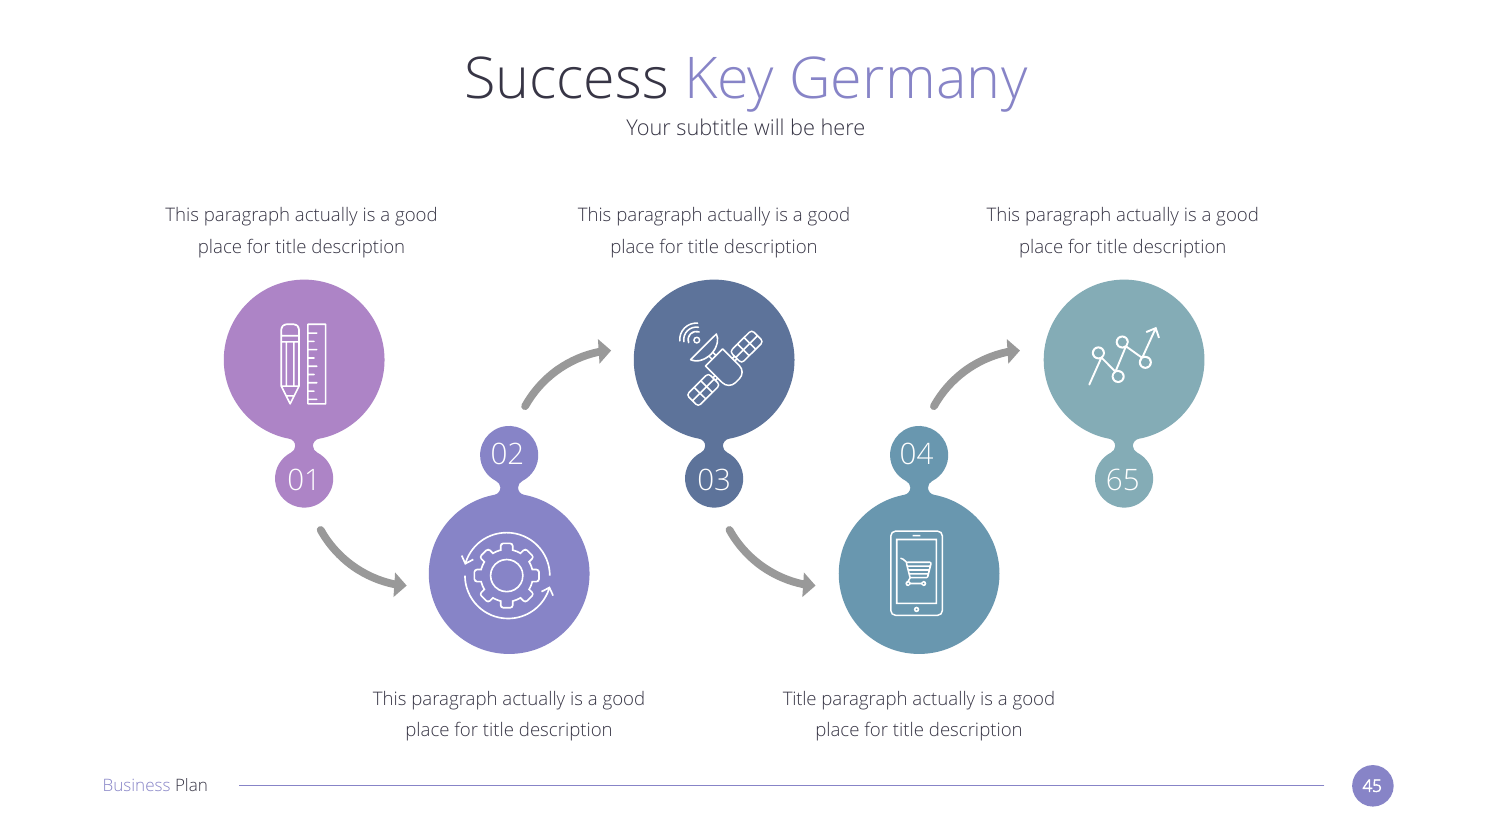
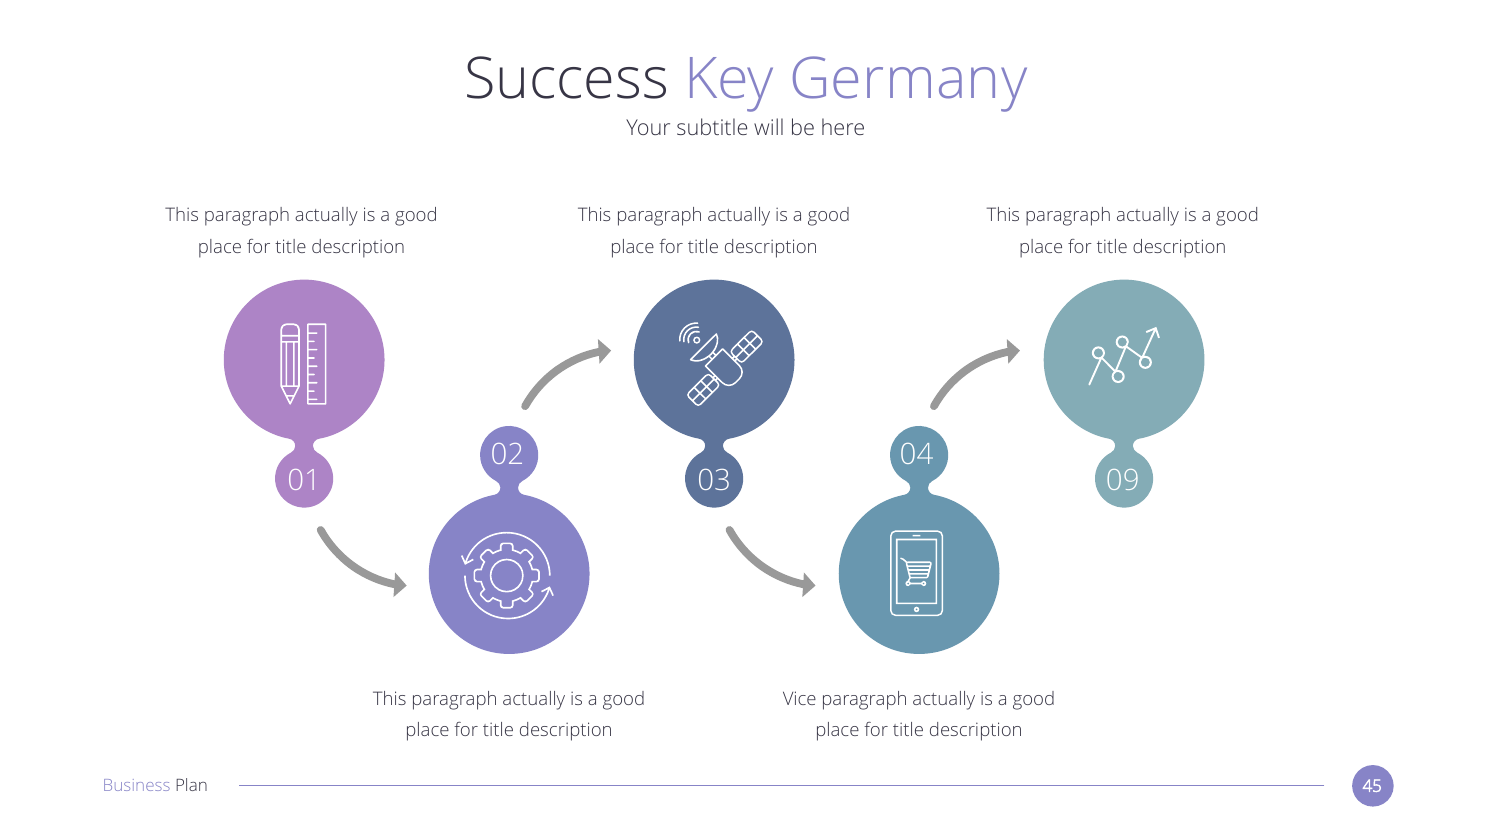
65: 65 -> 09 (1123, 480)
Title: Title -> Vice (800, 699)
